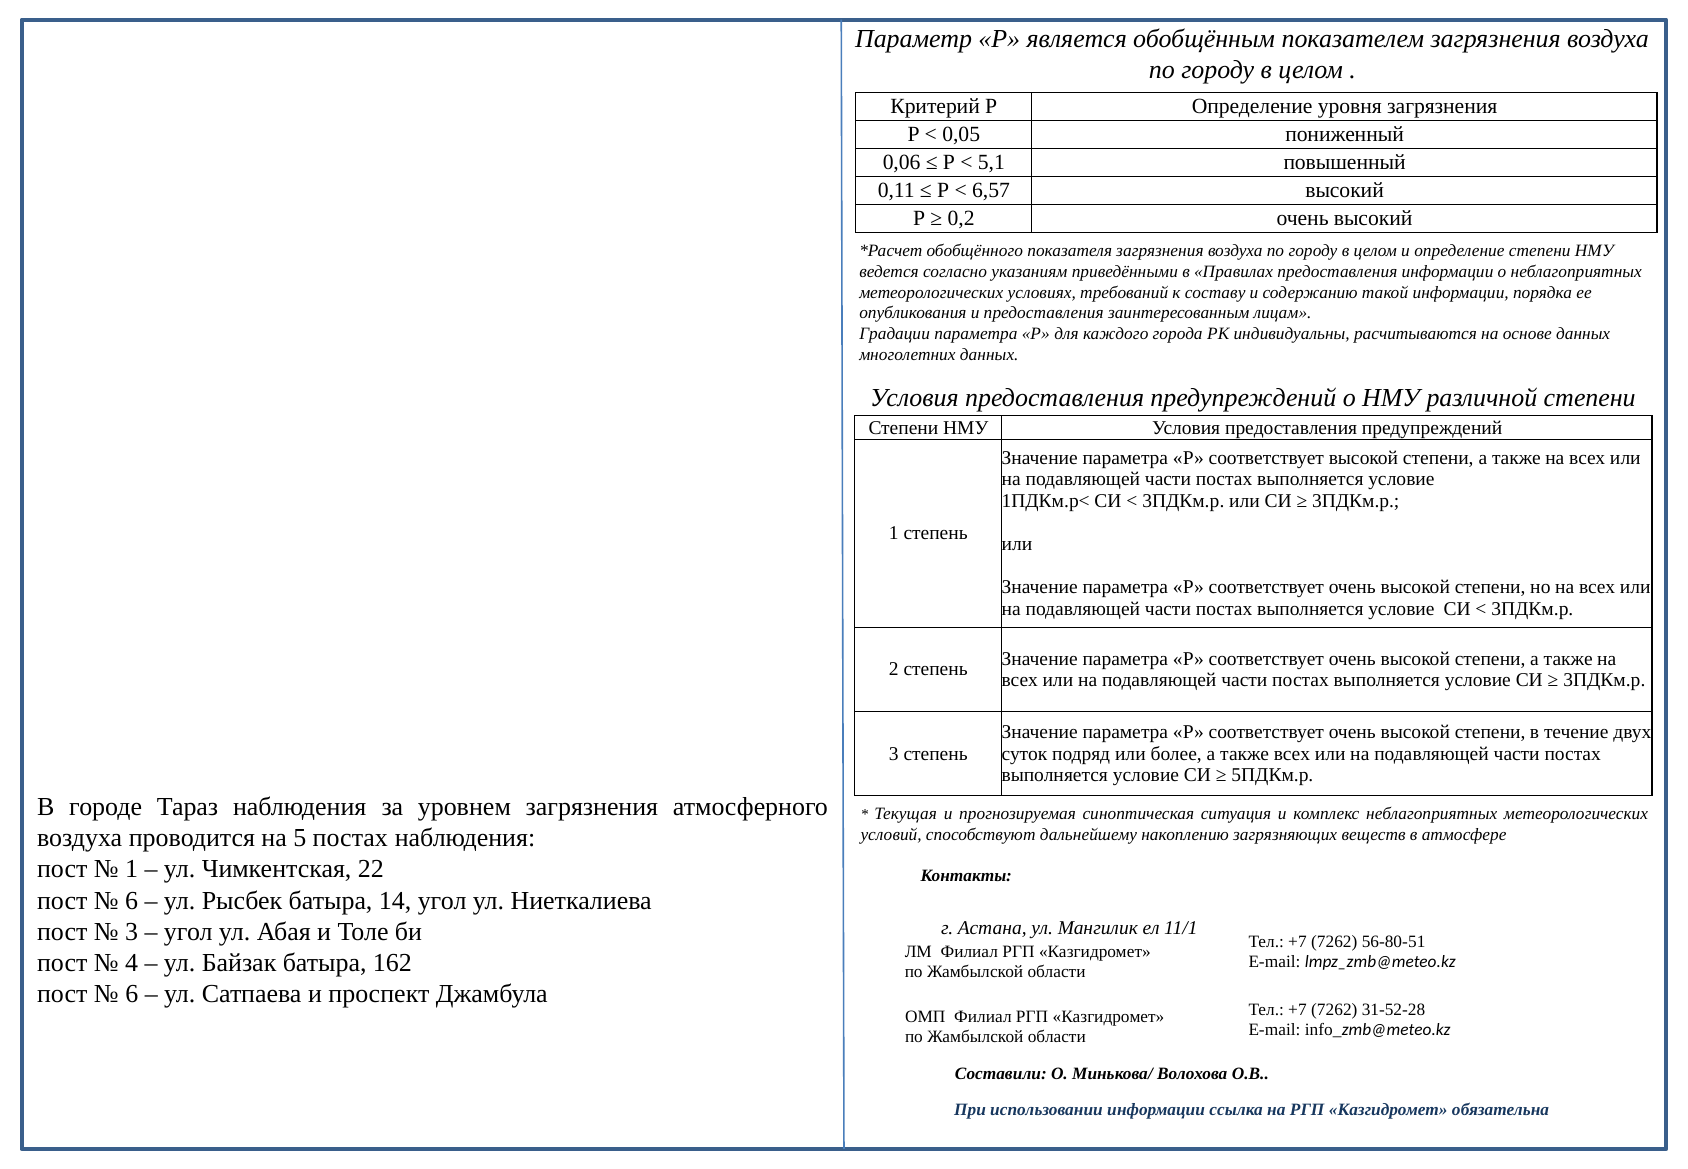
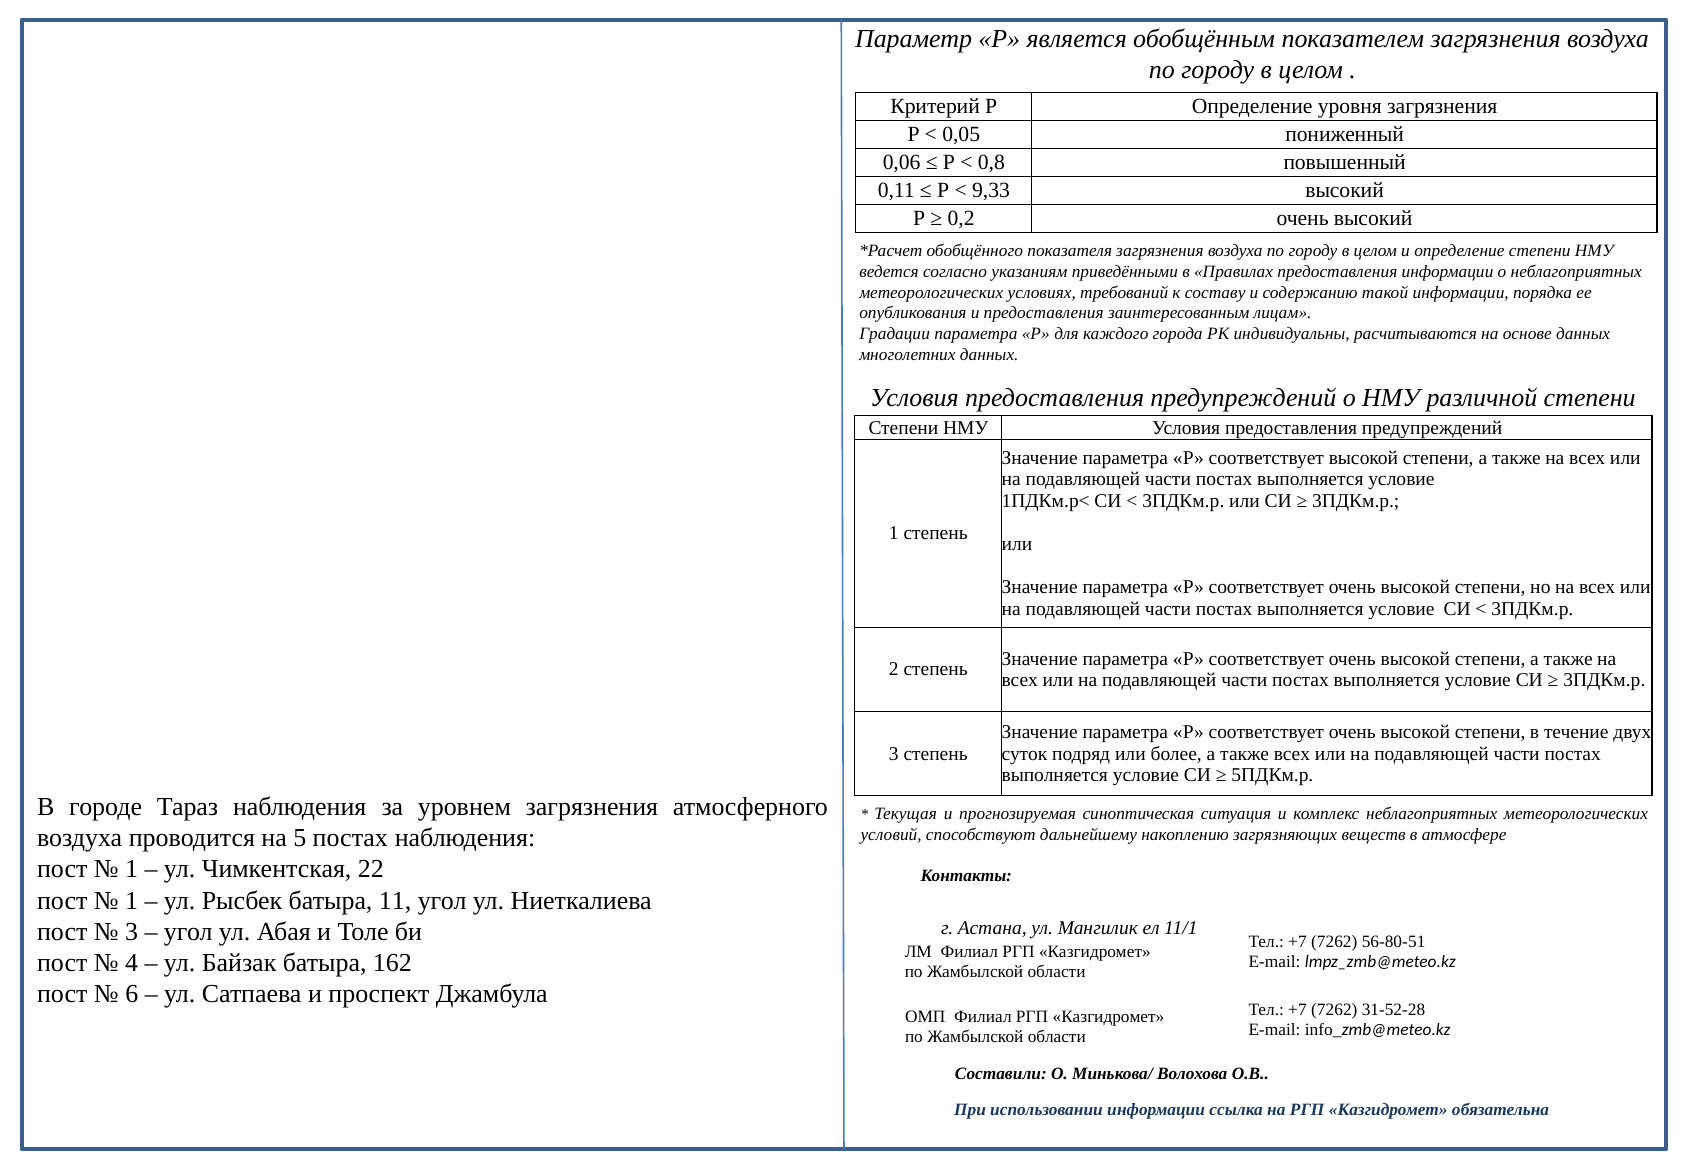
5,1: 5,1 -> 0,8 (991, 162)
6,57: 6,57 -> 9,33 (991, 190)
6: 6 -> 1 (132, 900)
14: 14 -> 11 (395, 900)
